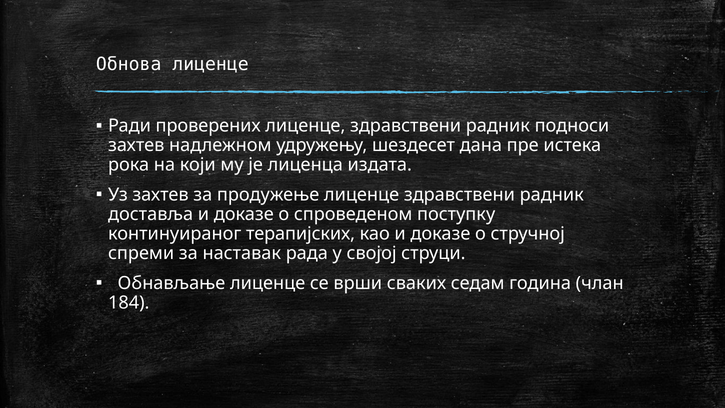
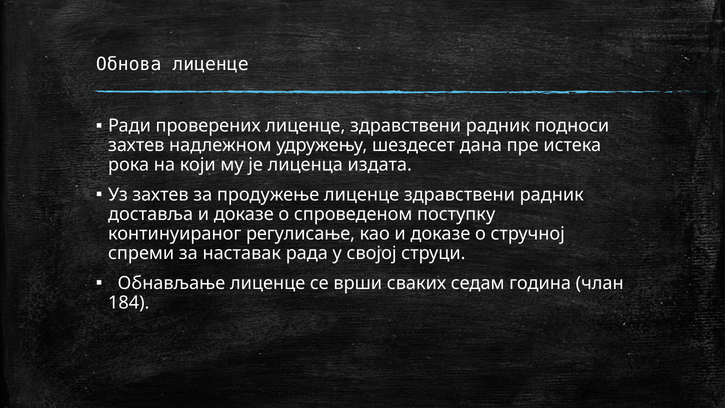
терапијских: терапијских -> регулисање (301, 234)
